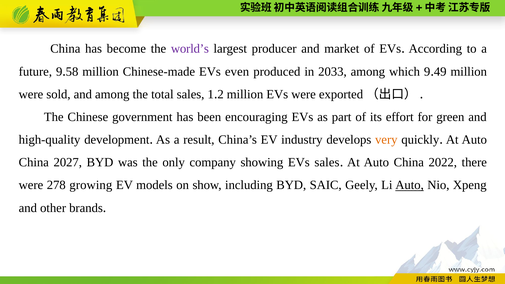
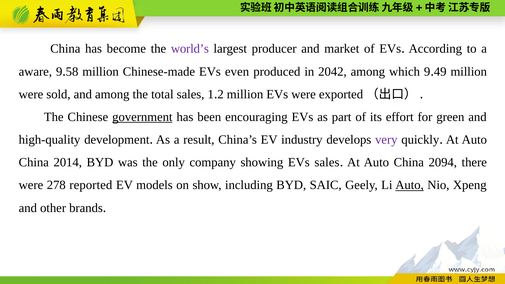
future: future -> aware (35, 72)
2033: 2033 -> 2042 (332, 72)
government underline: none -> present (142, 117)
very colour: orange -> purple (386, 140)
2027: 2027 -> 2014 (68, 162)
2022: 2022 -> 2094 (443, 162)
growing: growing -> reported (91, 185)
